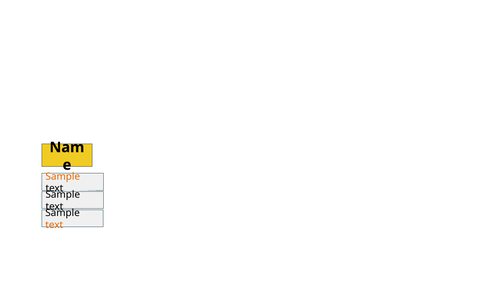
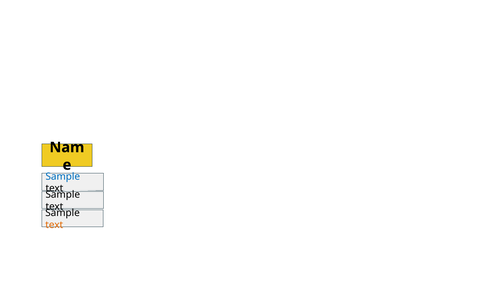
Sample colour: orange -> blue (63, 177)
